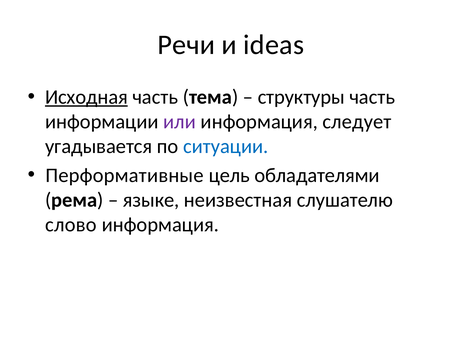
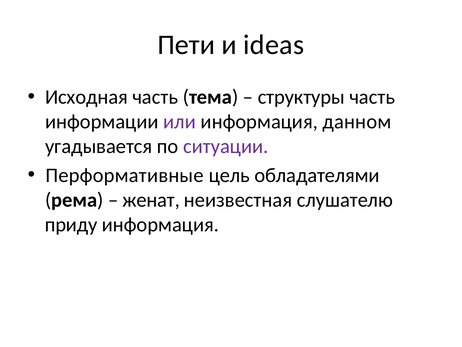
Речи: Речи -> Пети (186, 45)
Исходная underline: present -> none (86, 97)
следует: следует -> данном (357, 122)
ситуации colour: blue -> purple (226, 146)
языке: языке -> женат (151, 200)
слово: слово -> приду (71, 224)
